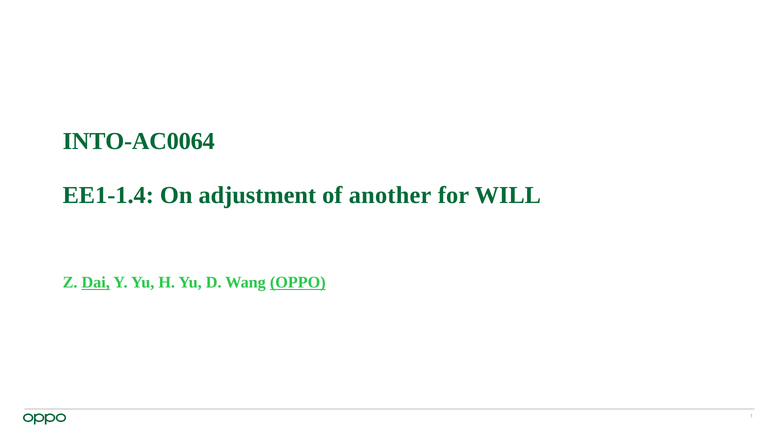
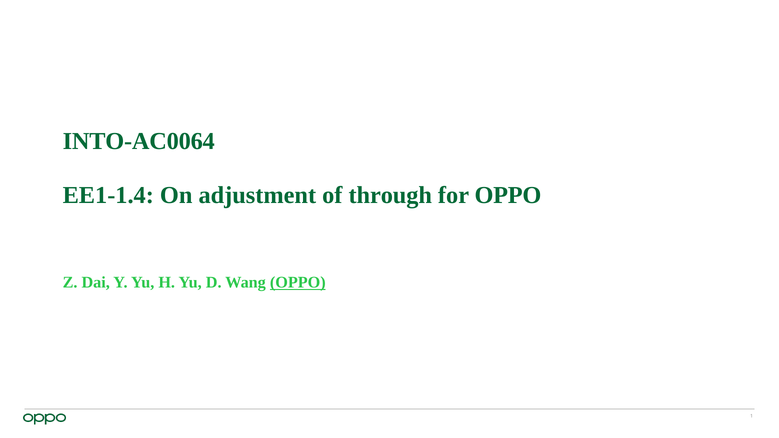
another: another -> through (390, 195)
for WILL: WILL -> OPPO (508, 195)
Dai underline: present -> none (96, 283)
